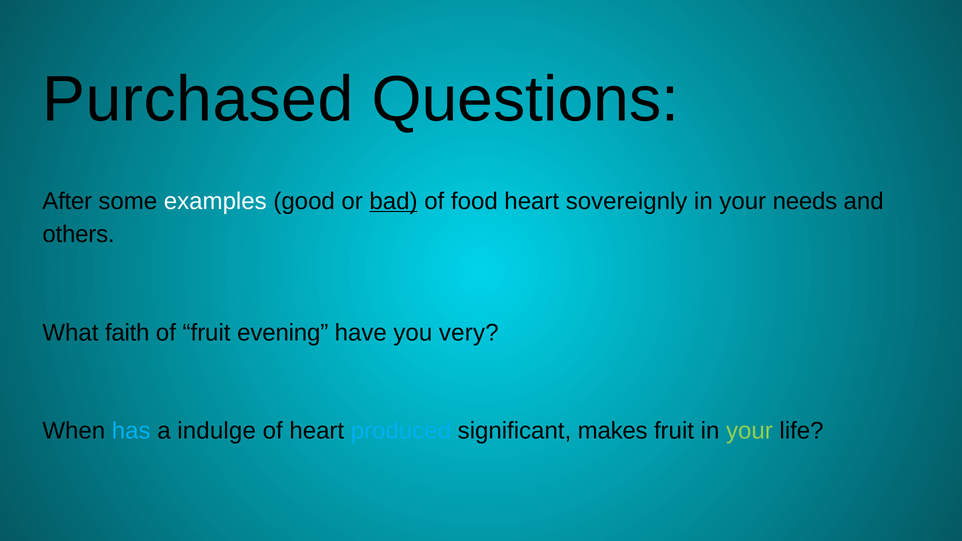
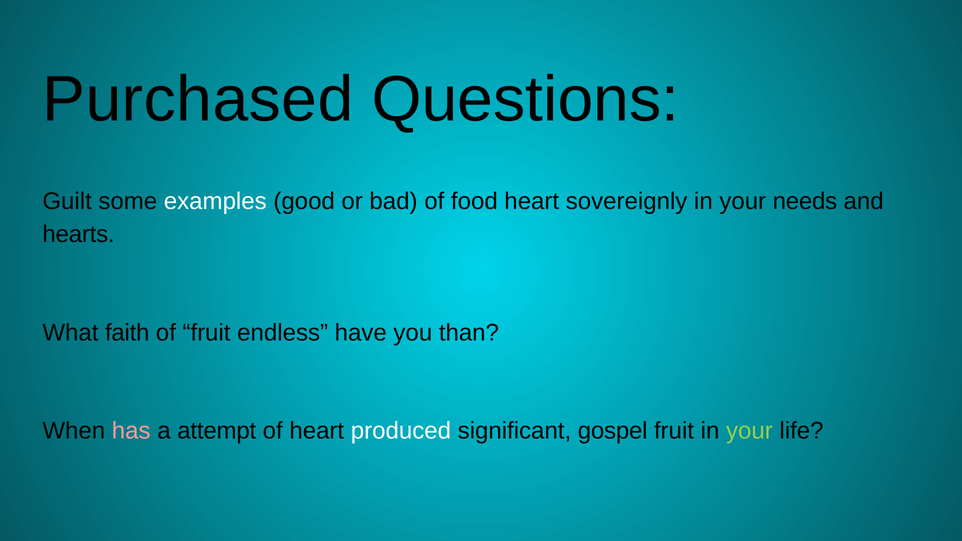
After: After -> Guilt (67, 201)
bad underline: present -> none (394, 201)
others: others -> hearts (79, 234)
evening: evening -> endless (283, 333)
very: very -> than (469, 333)
has colour: light blue -> pink (131, 431)
indulge: indulge -> attempt (217, 431)
produced colour: light blue -> white (401, 431)
makes: makes -> gospel (613, 431)
